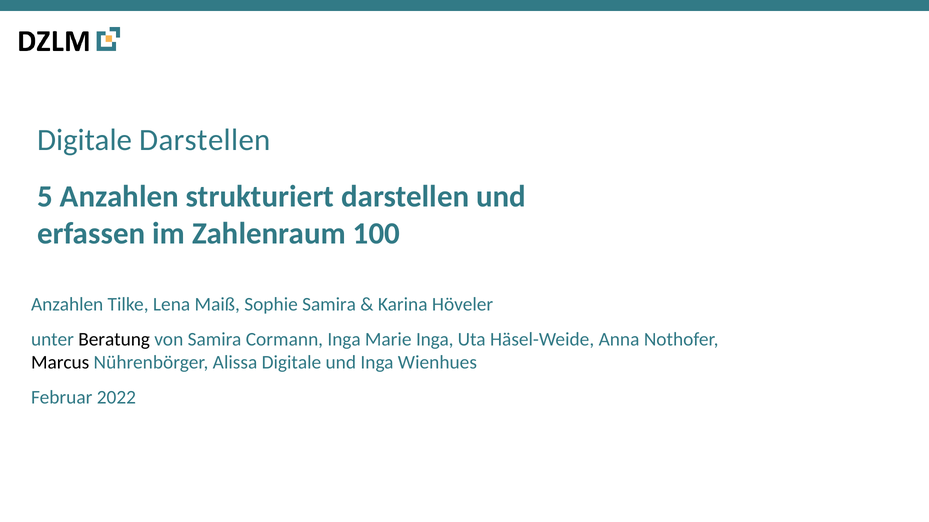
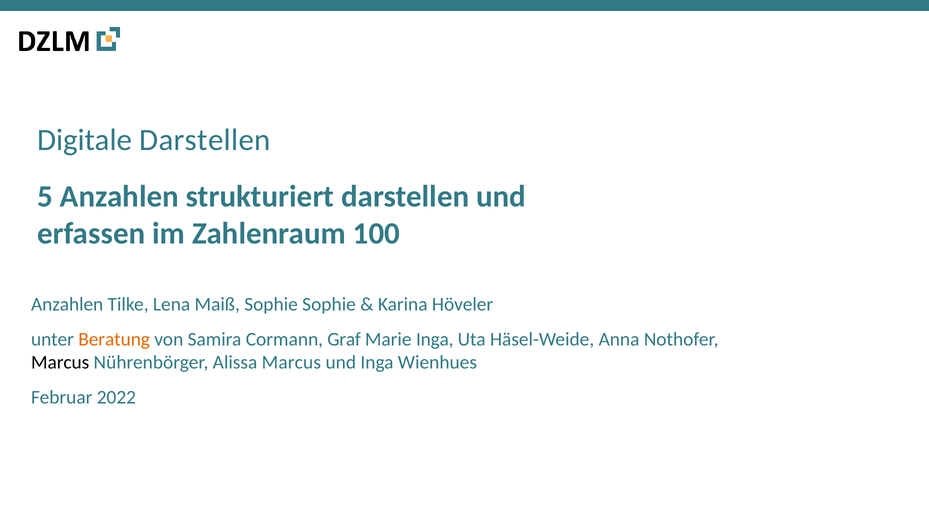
Sophie Samira: Samira -> Sophie (329, 305)
Beratung colour: black -> orange (114, 340)
Cormann Inga: Inga -> Graf (344, 340)
Alissa Digitale: Digitale -> Marcus (291, 363)
